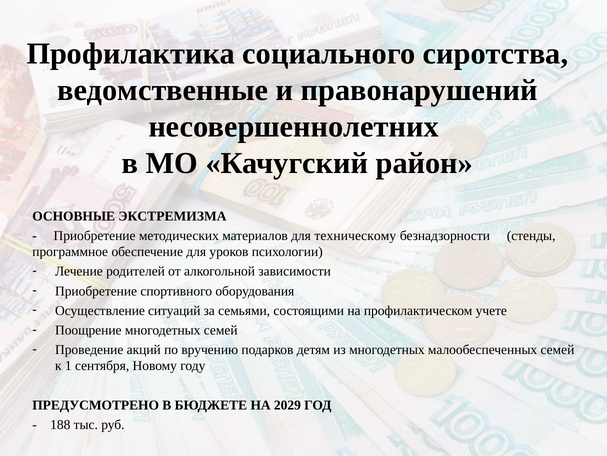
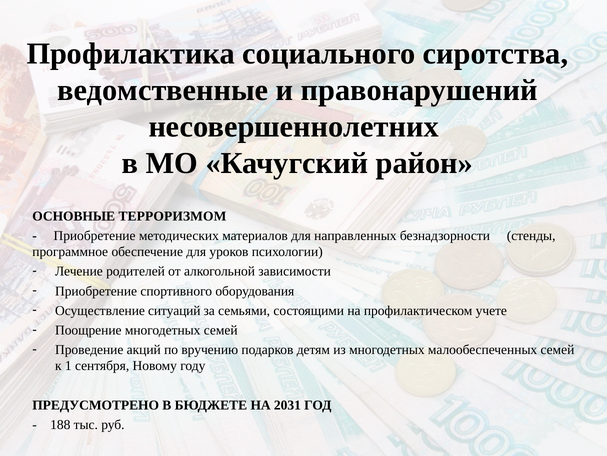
ЭКСТРЕМИЗМА: ЭКСТРЕМИЗМА -> ТЕРРОРИЗМОМ (172, 216)
техническому: техническому -> направленных (355, 235)
2029: 2029 -> 2031 (287, 405)
